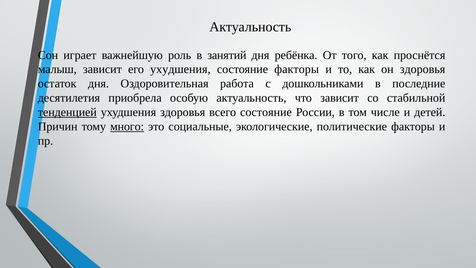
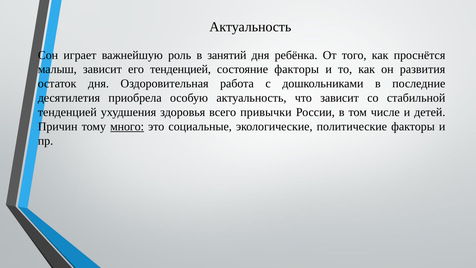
его ухудшения: ухудшения -> тенденцией (181, 69)
он здоровья: здоровья -> развития (423, 69)
тенденцией underline: present -> none (67, 112)
всего состояние: состояние -> привычки (266, 112)
